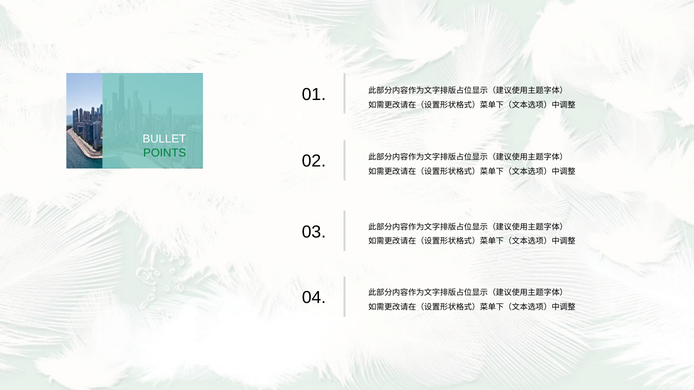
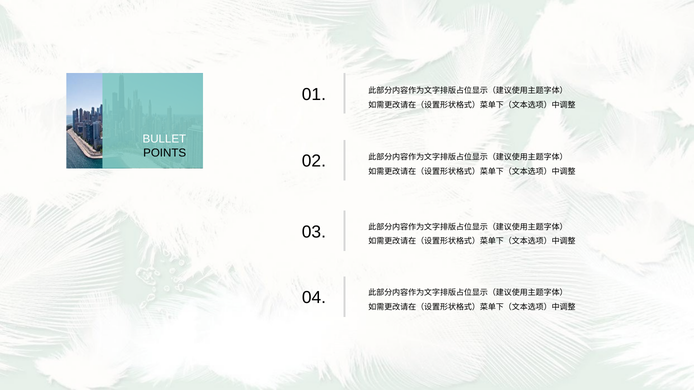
POINTS colour: green -> black (165, 153)
